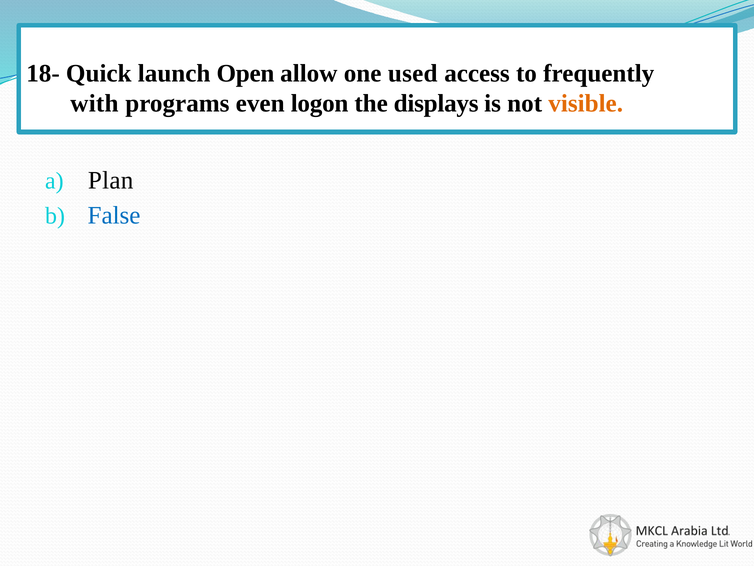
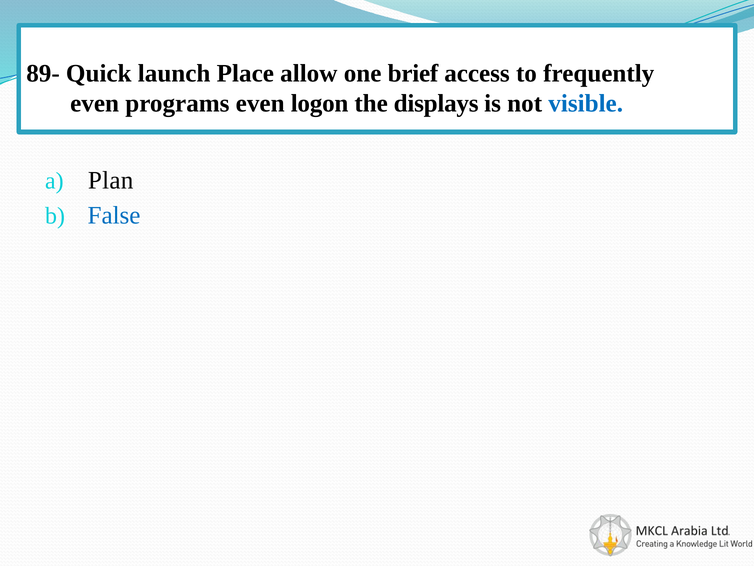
18-: 18- -> 89- (43, 73)
Open: Open -> Place (245, 73)
used: used -> brief (413, 73)
with: with -> even (95, 103)
visible colour: orange -> blue (586, 103)
